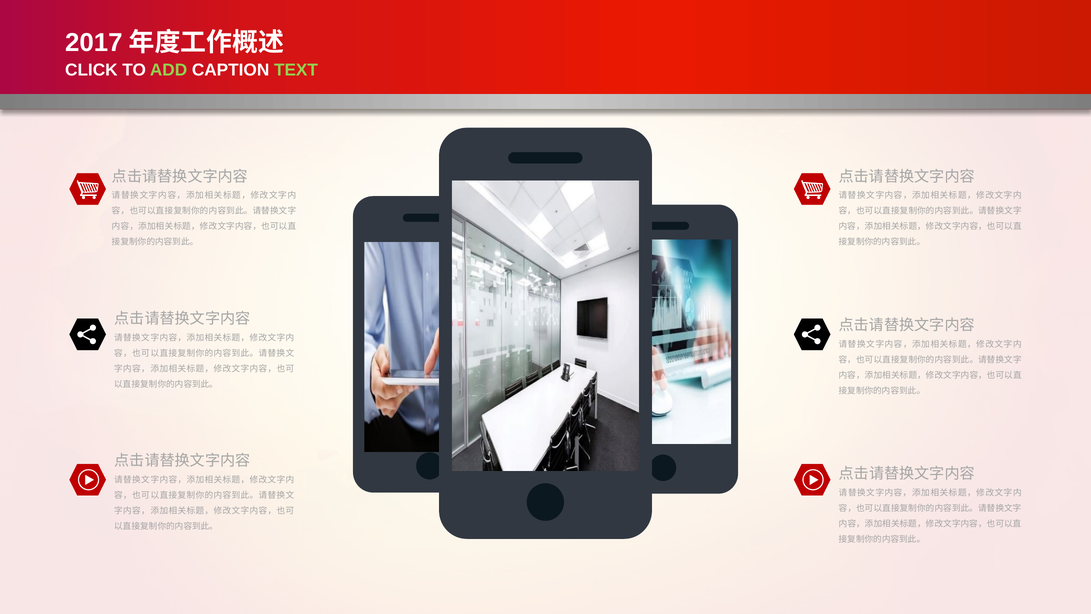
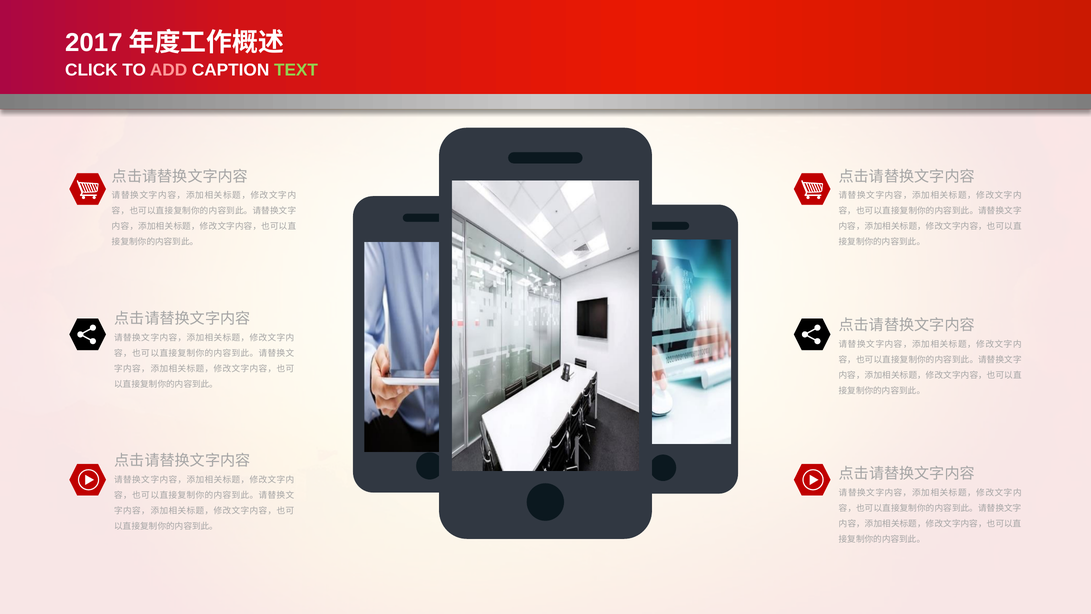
ADD colour: light green -> pink (169, 70)
